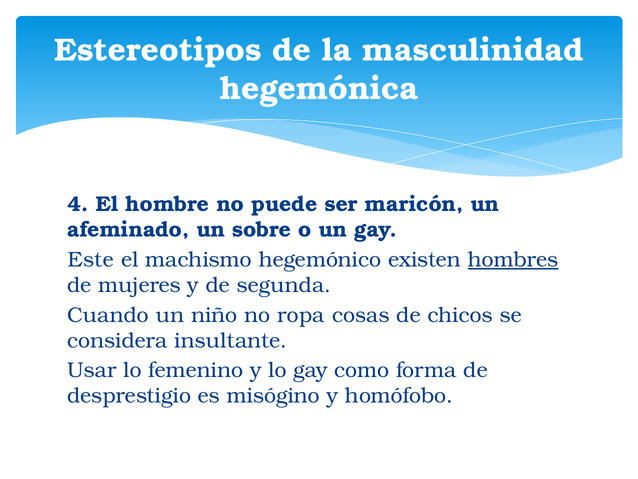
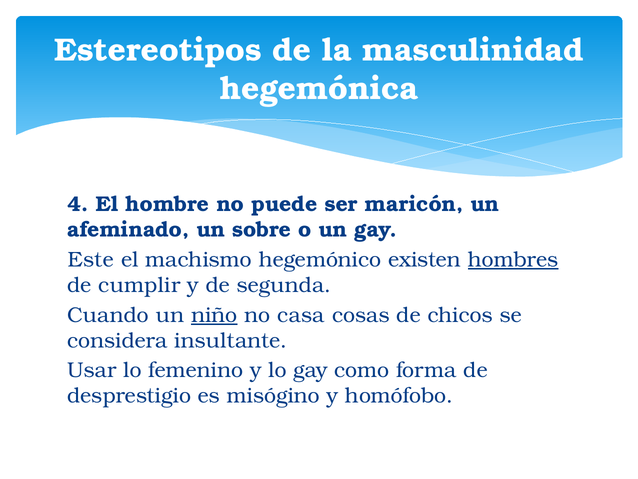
mujeres: mujeres -> cumplir (139, 285)
niño underline: none -> present (214, 315)
ropa: ropa -> casa (301, 315)
